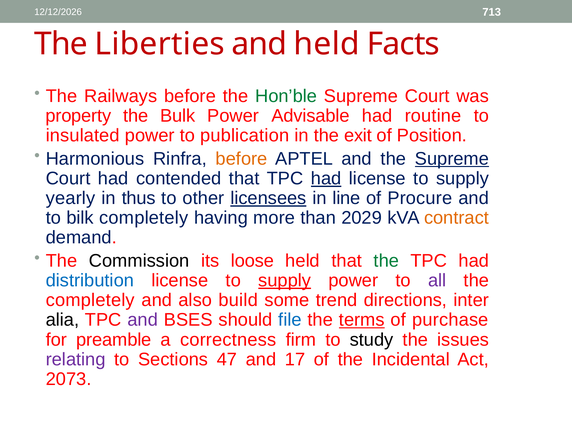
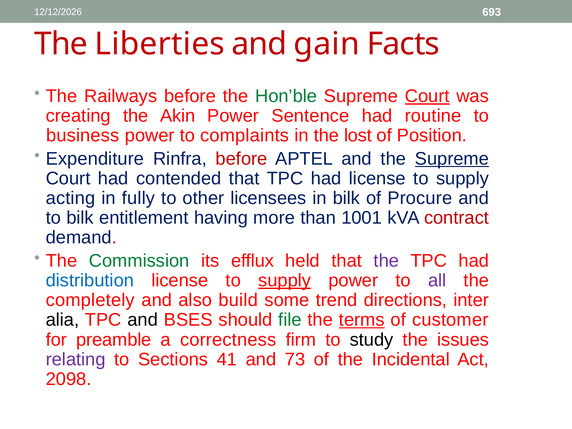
713: 713 -> 693 (492, 12)
and held: held -> gain (327, 44)
Court underline: none -> present (427, 96)
property: property -> creating (78, 116)
Bulk: Bulk -> Akin (178, 116)
Advisable: Advisable -> Sentence (310, 116)
insulated: insulated -> business (83, 136)
publication: publication -> complaints (245, 136)
exit: exit -> lost (358, 136)
Harmonious: Harmonious -> Expenditure (95, 159)
before colour: orange -> red (242, 159)
had underline: present -> none (326, 178)
yearly: yearly -> acting (71, 198)
thus: thus -> fully (138, 198)
licensees underline: present -> none (268, 198)
in line: line -> bilk (346, 198)
bilk completely: completely -> entitlement (144, 218)
2029: 2029 -> 1001 (362, 218)
contract colour: orange -> red (456, 218)
Commission colour: black -> green (139, 261)
loose: loose -> efflux (252, 261)
the colour: green -> purple (386, 261)
and colour: purple -> black (143, 320)
file colour: blue -> green (290, 320)
purchase: purchase -> customer (450, 320)
47: 47 -> 41 (227, 359)
17: 17 -> 73 (295, 359)
2073: 2073 -> 2098 (69, 379)
